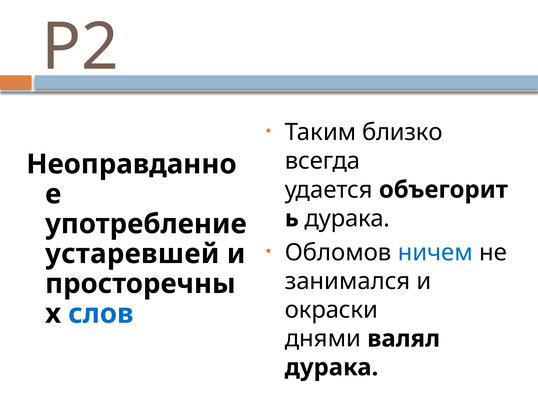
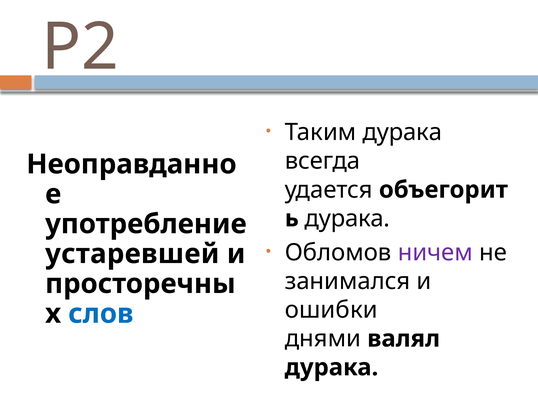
Таким близко: близко -> дурака (402, 132)
ничем colour: blue -> purple (435, 252)
окраски: окраски -> ошибки (331, 310)
